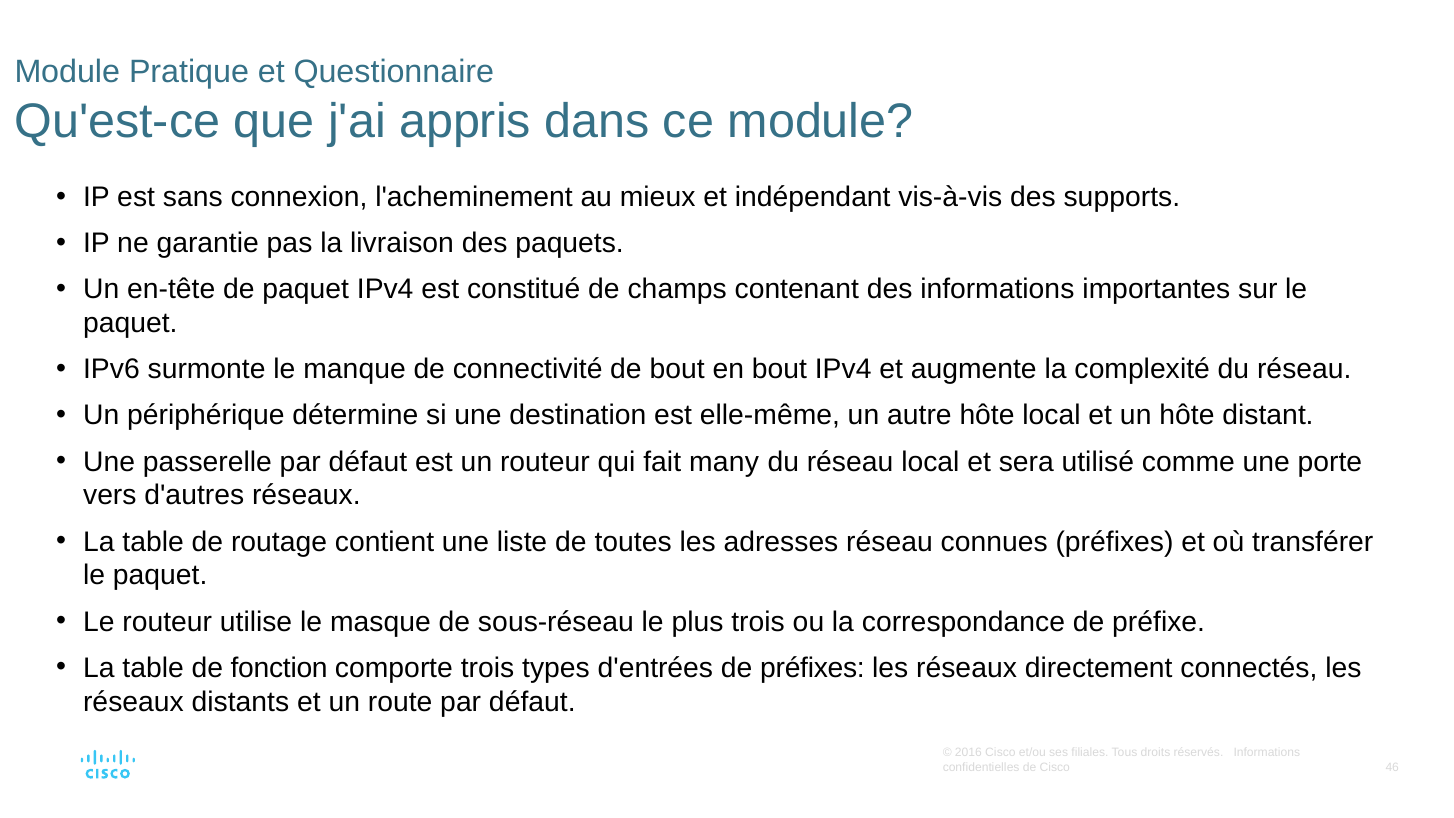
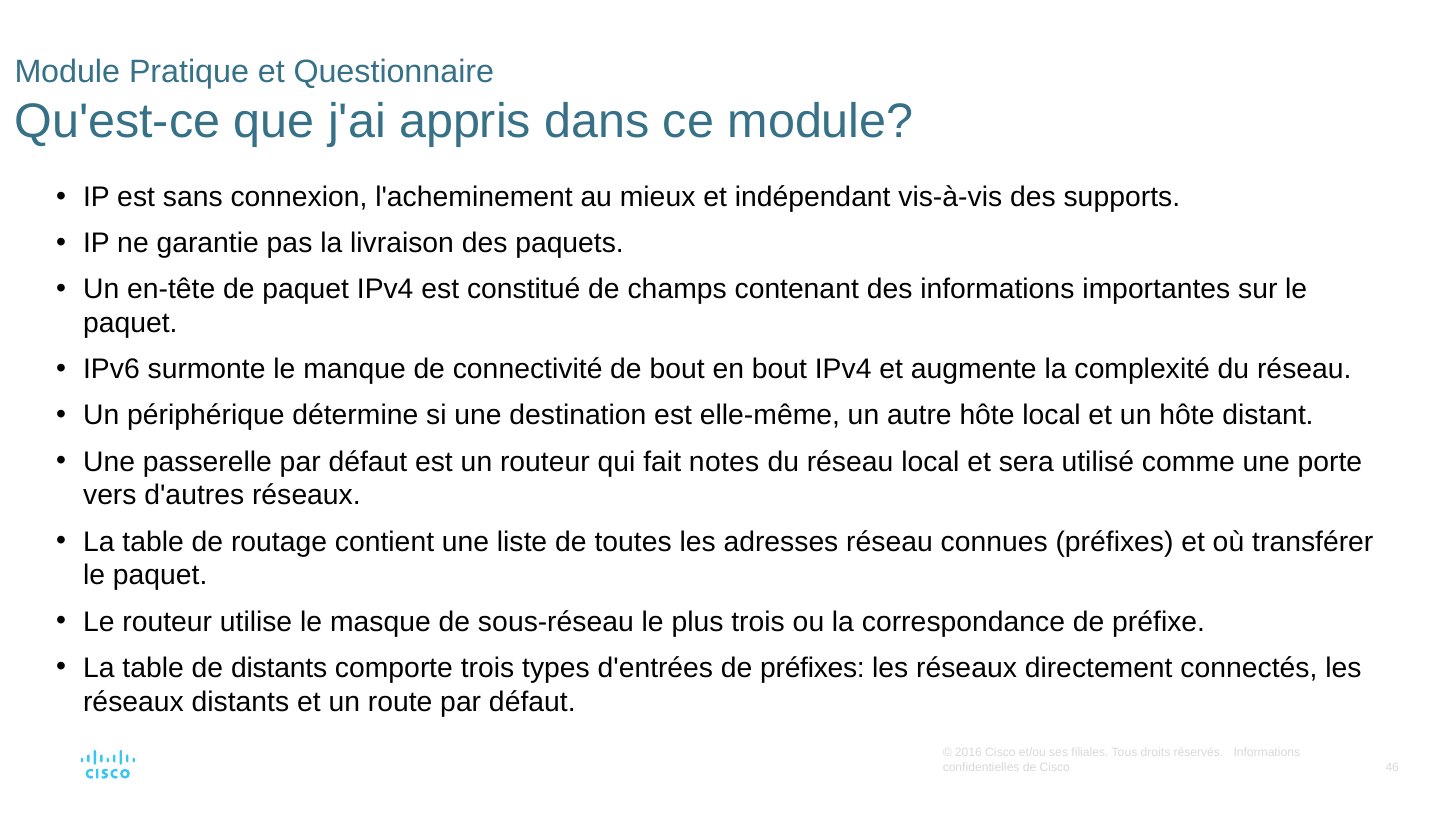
many: many -> notes (724, 462)
de fonction: fonction -> distants (279, 668)
